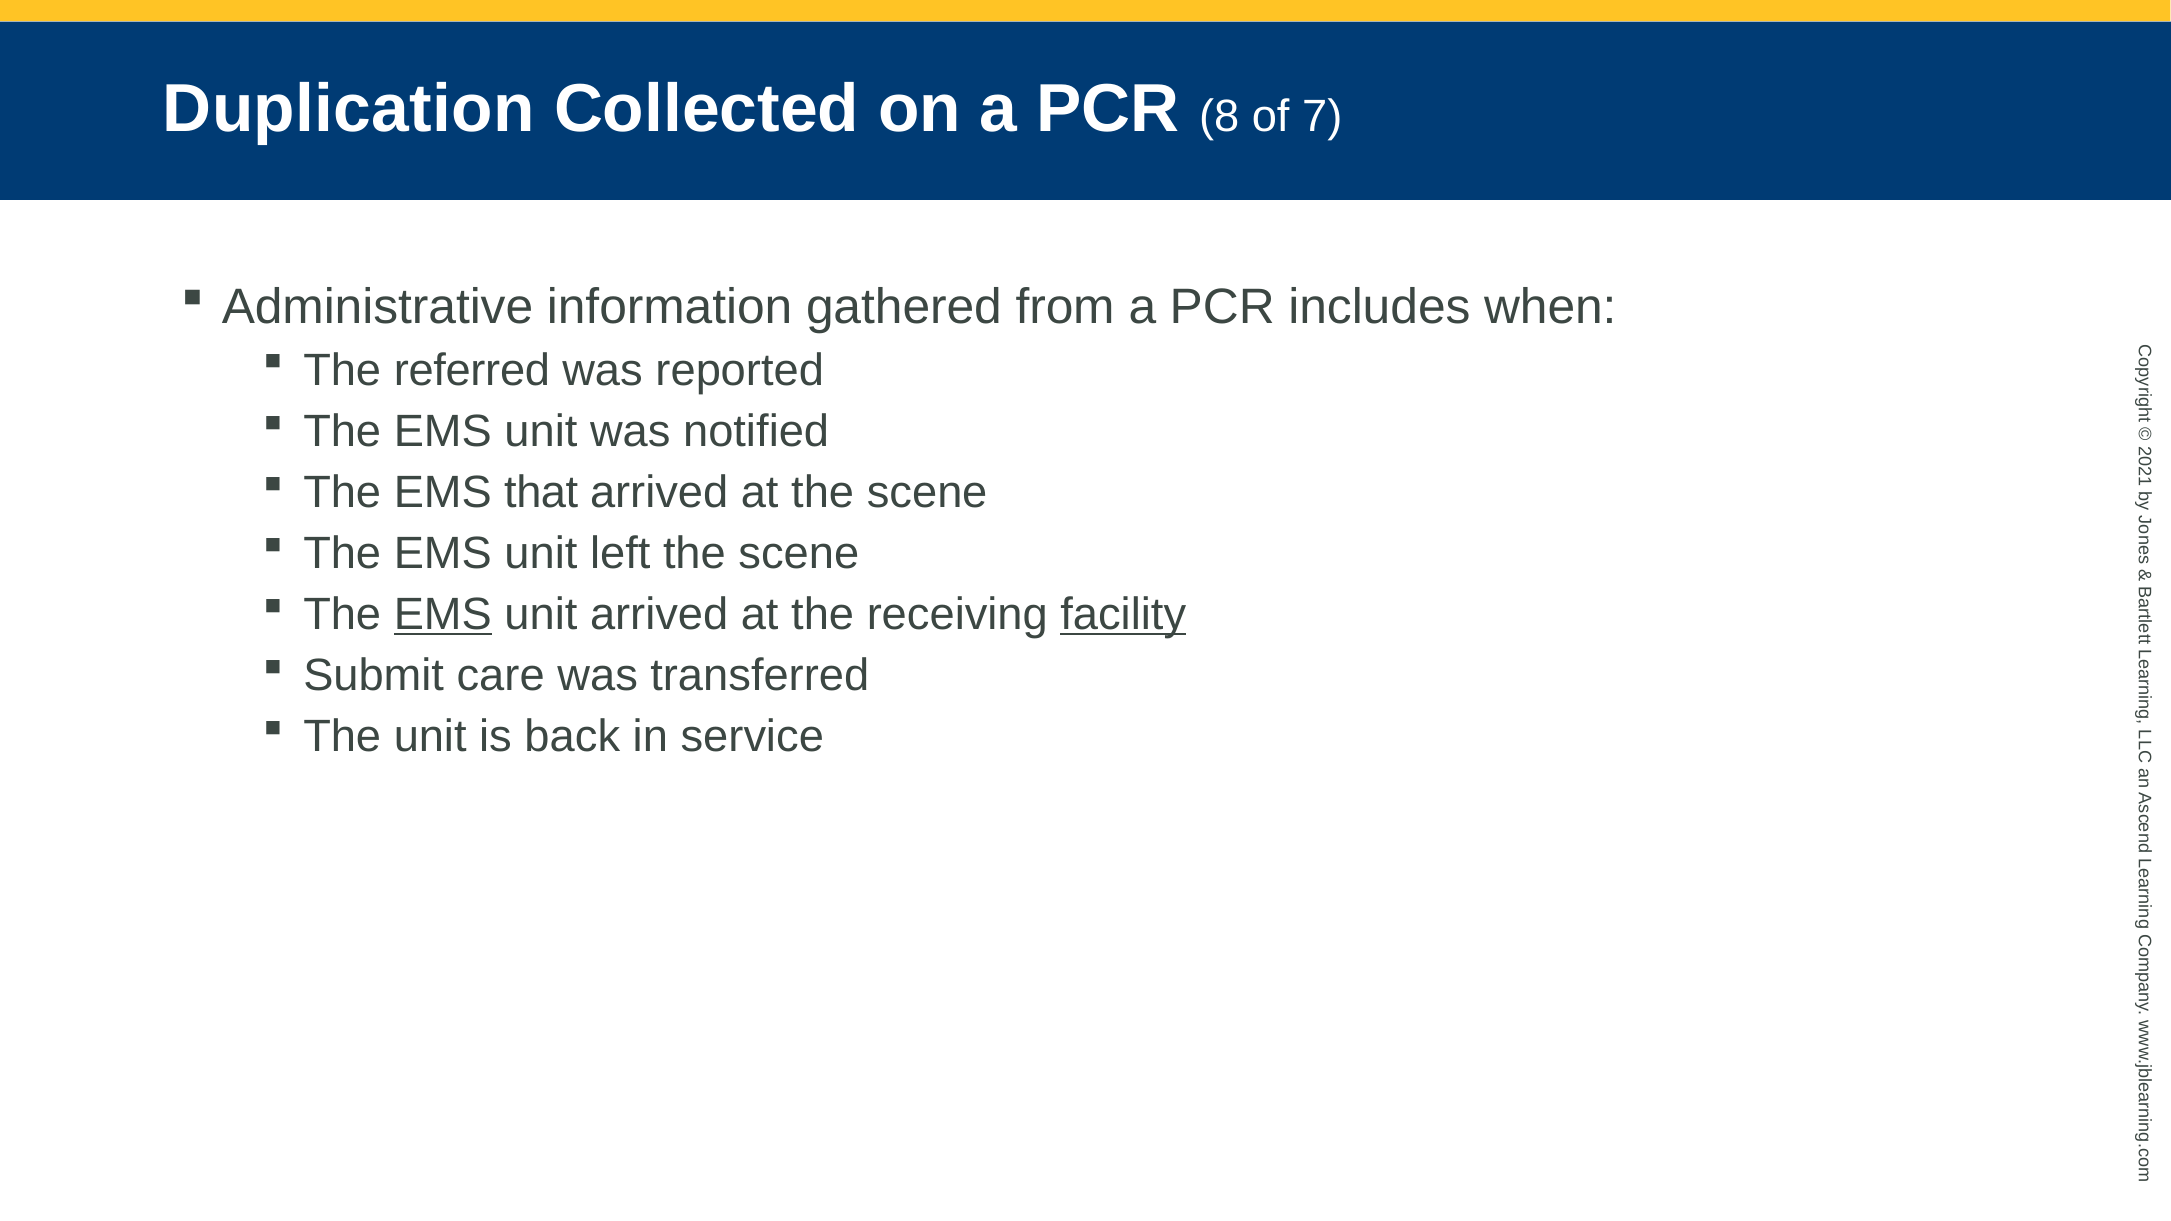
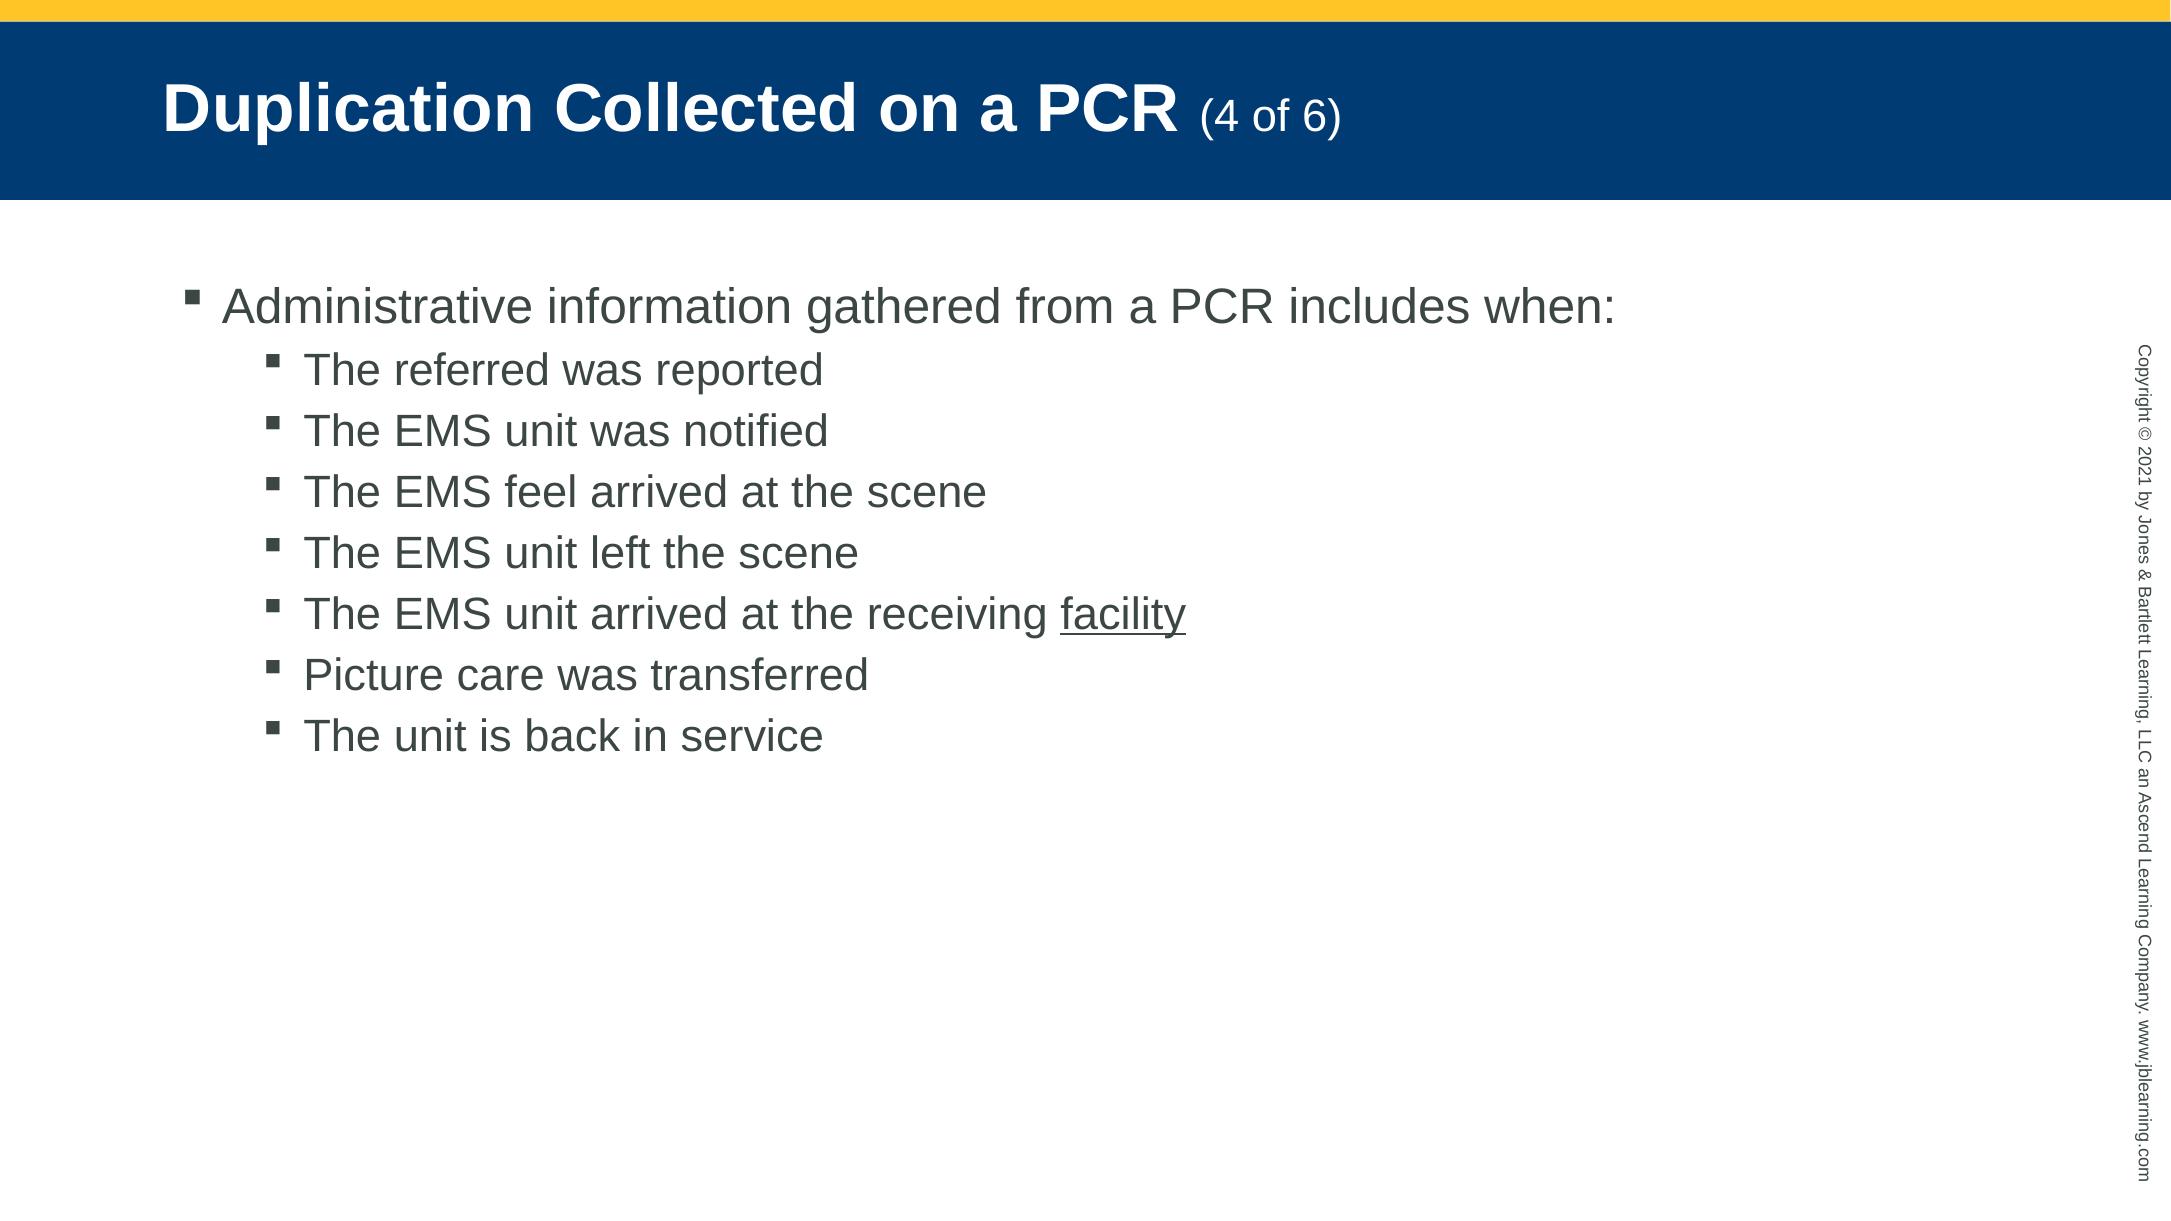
8: 8 -> 4 (1219, 117)
7: 7 -> 6 (1322, 117)
that: that -> feel (541, 493)
EMS underline: present -> none (443, 615)
Submit: Submit -> Picture (374, 676)
